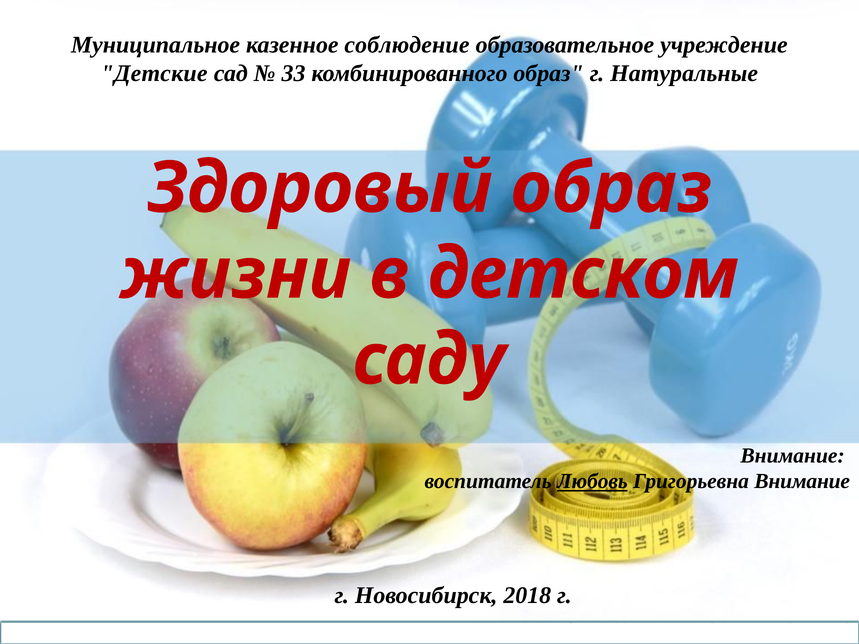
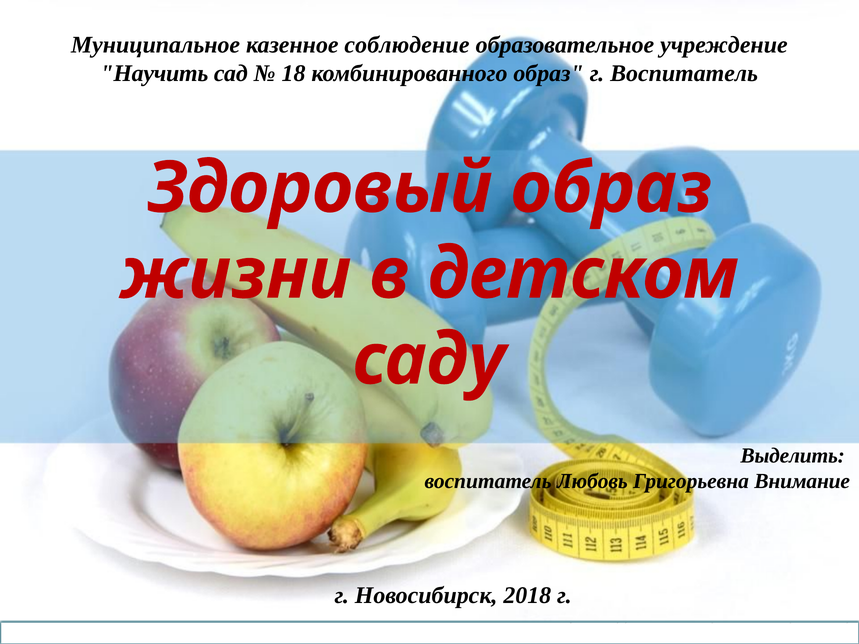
Детские: Детские -> Научить (154, 73)
33: 33 -> 18 (294, 73)
г Натуральные: Натуральные -> Воспитатель (684, 73)
Внимание: Внимание -> Выделить (793, 456)
Любовь underline: present -> none (592, 482)
